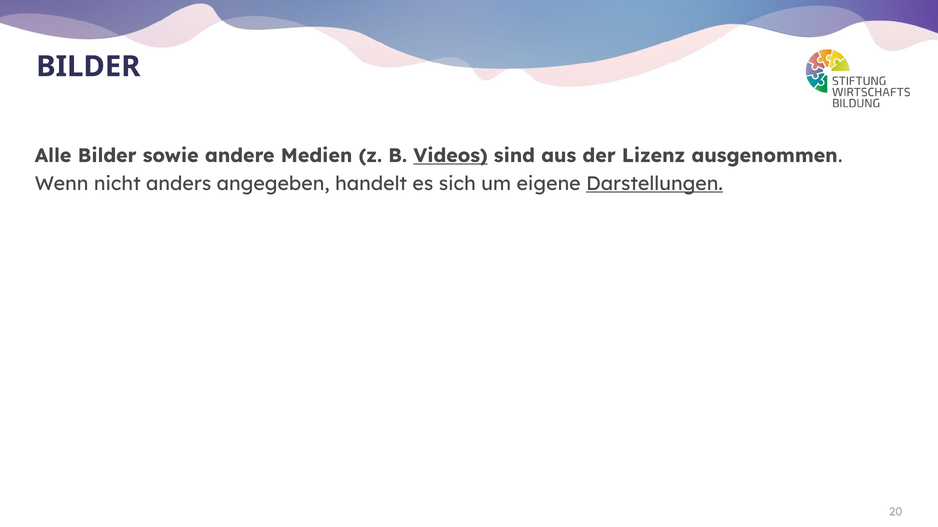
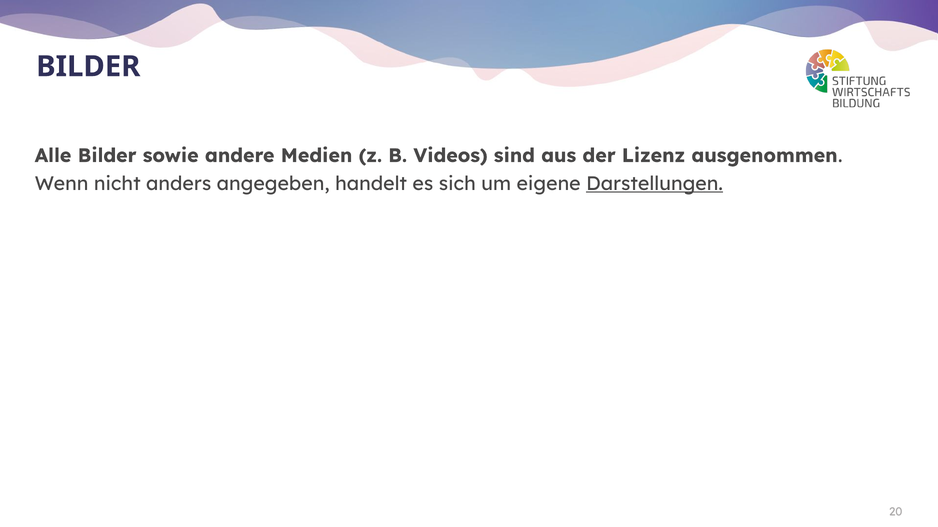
Videos underline: present -> none (450, 156)
